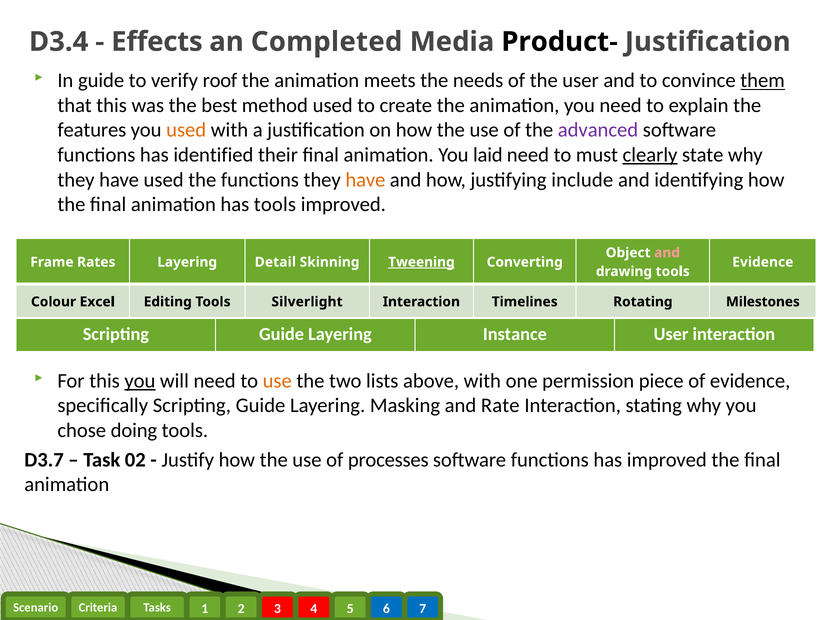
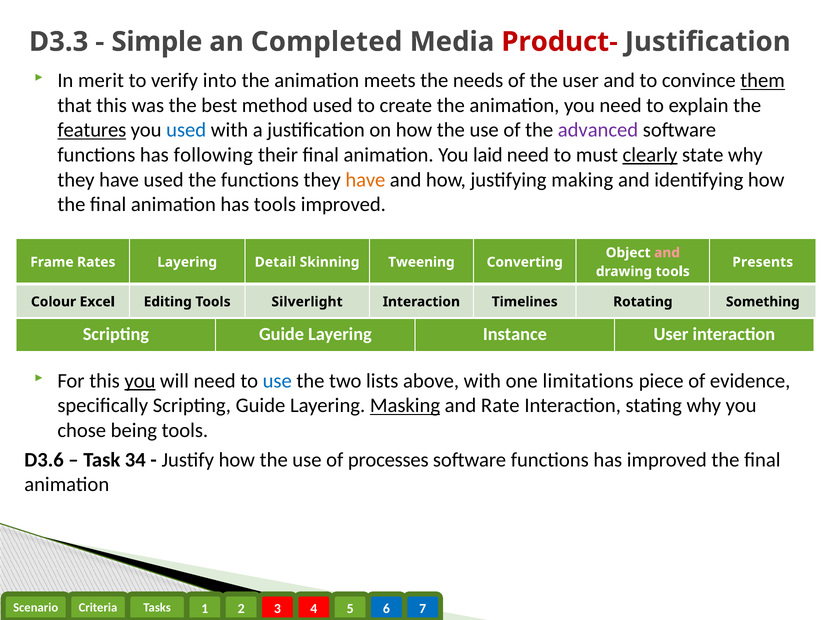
D3.4: D3.4 -> D3.3 (59, 42)
Effects: Effects -> Simple (157, 42)
Product- colour: black -> red (560, 42)
In guide: guide -> merit (101, 80)
roof: roof -> into (220, 80)
features underline: none -> present (92, 130)
used colour: orange -> blue (186, 130)
identified: identified -> following (213, 155)
include: include -> making (582, 180)
Tweening underline: present -> none (421, 262)
Evidence: Evidence -> Presents (763, 262)
Milestones: Milestones -> Something (763, 302)
use colour: orange -> blue (277, 381)
permission: permission -> limitations (588, 381)
Masking underline: none -> present (405, 405)
doing: doing -> being (134, 430)
D3.7: D3.7 -> D3.6 (44, 459)
02: 02 -> 34 (135, 459)
